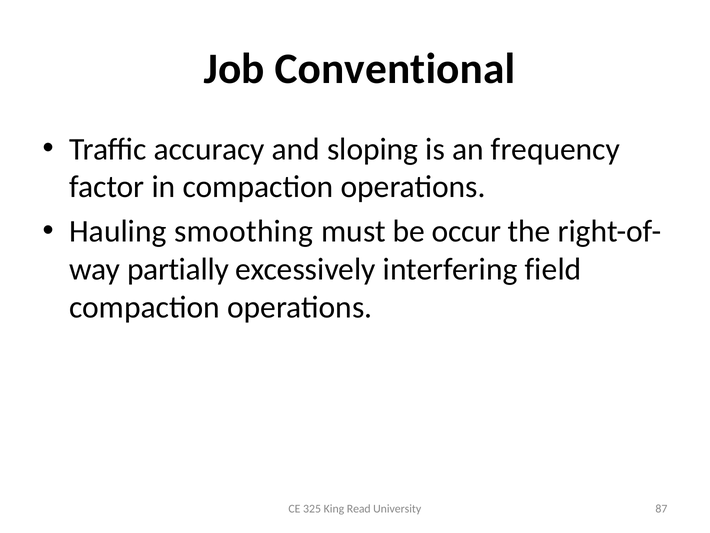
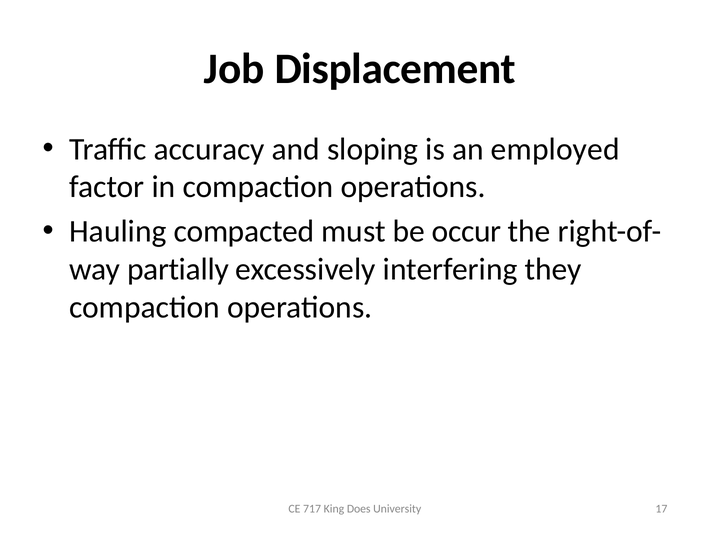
Conventional: Conventional -> Displacement (395, 69)
frequency: frequency -> employed (555, 149)
smoothing: smoothing -> compacted (244, 231)
field: field -> they (553, 269)
325: 325 -> 717 (312, 508)
Read: Read -> Does (359, 508)
87: 87 -> 17 (661, 508)
